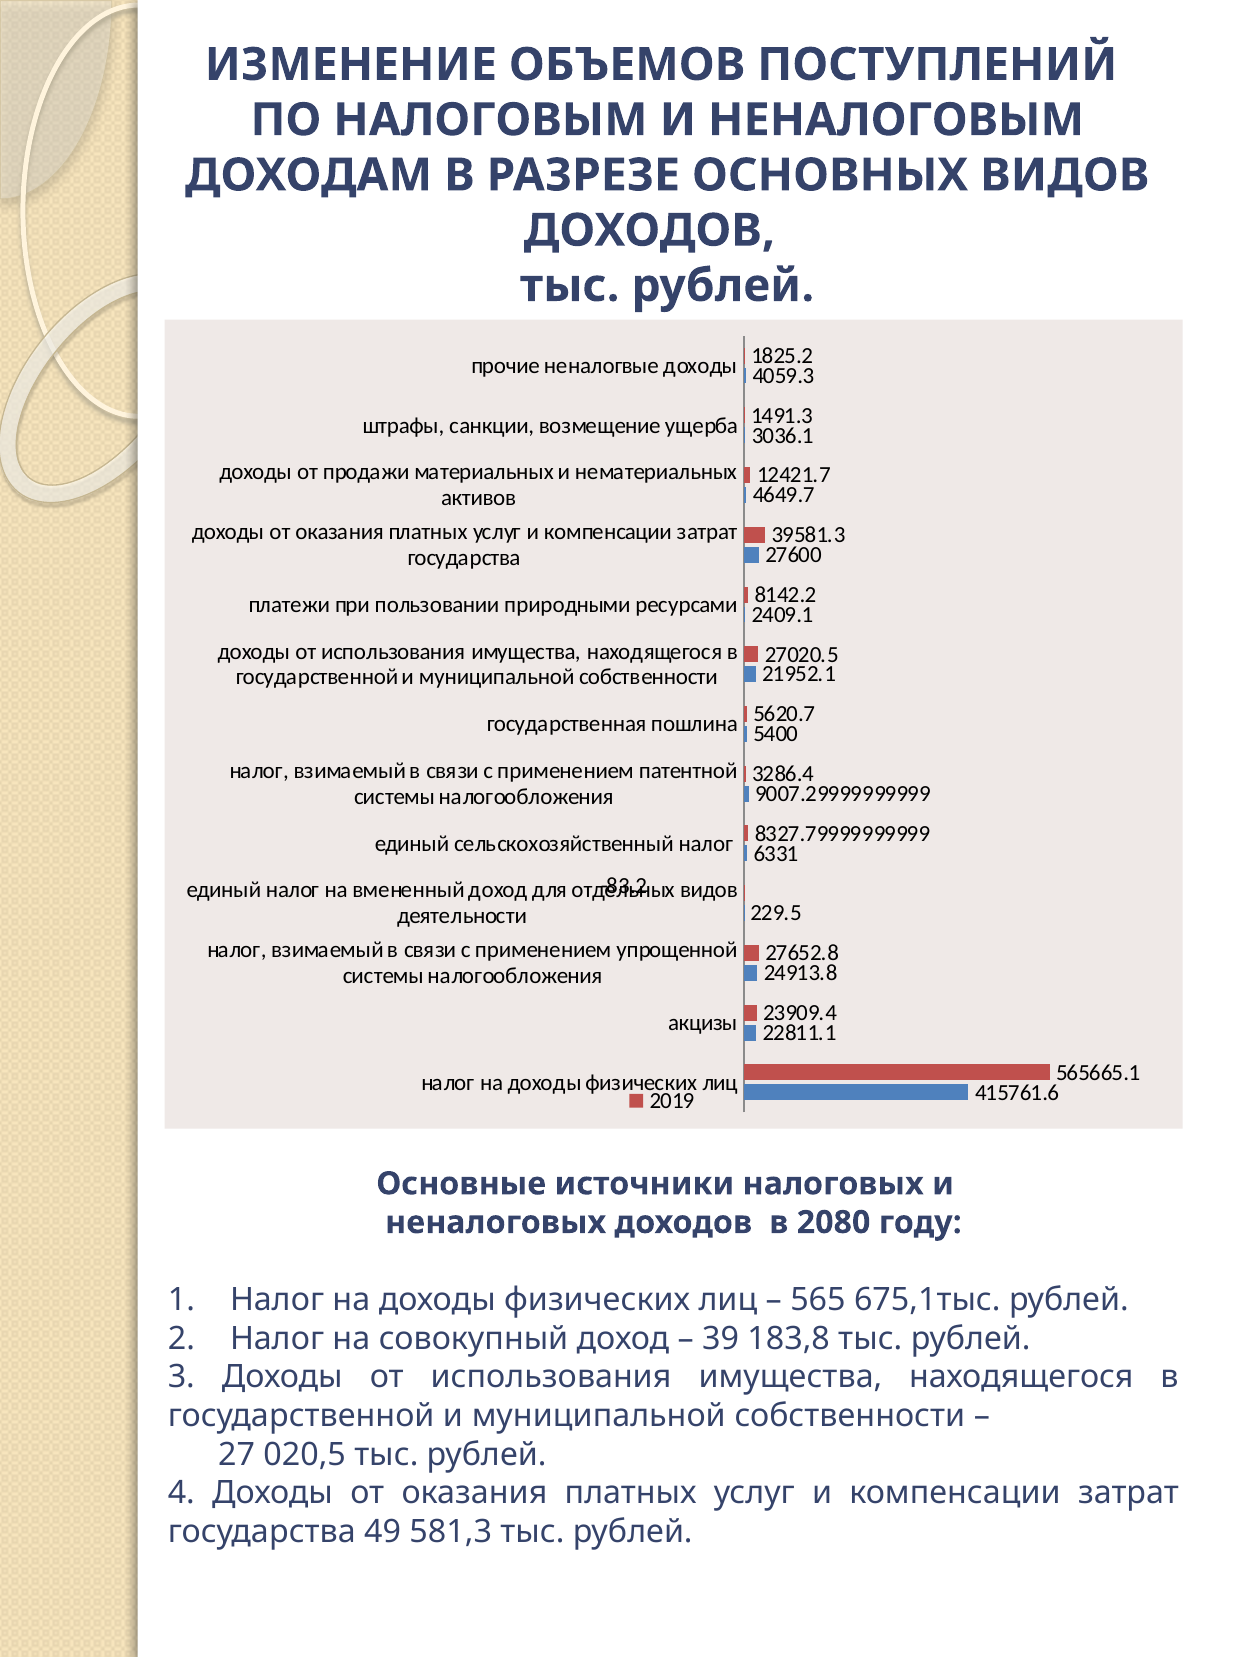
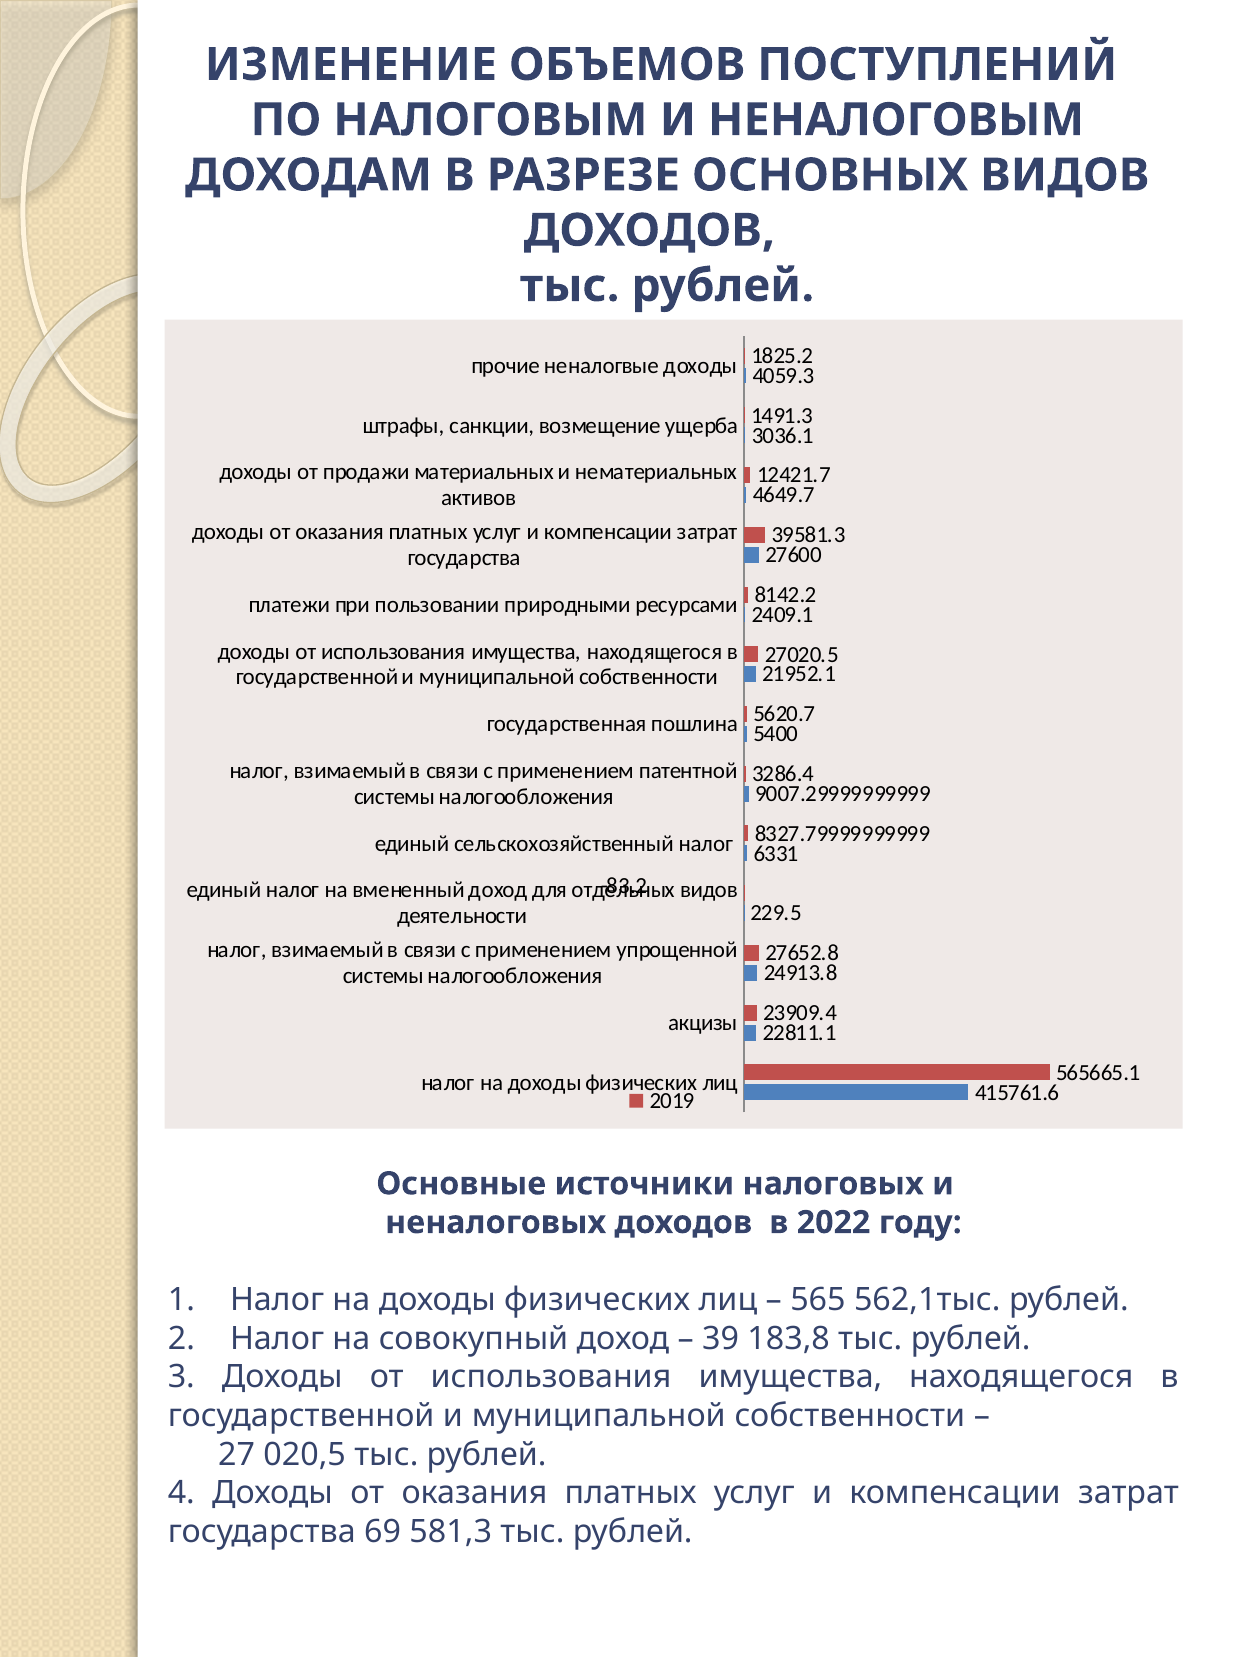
2080: 2080 -> 2022 (834, 1223)
675,1тыс: 675,1тыс -> 562,1тыс (927, 1300)
49: 49 -> 69 (383, 1532)
